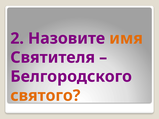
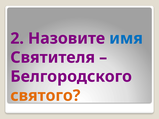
имя colour: orange -> blue (126, 39)
